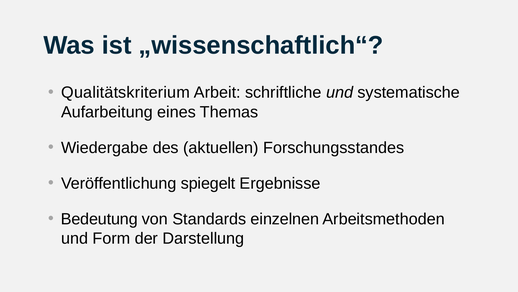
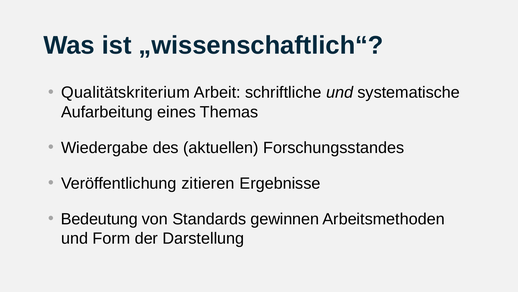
spiegelt: spiegelt -> zitieren (208, 183)
einzelnen: einzelnen -> gewinnen (285, 219)
